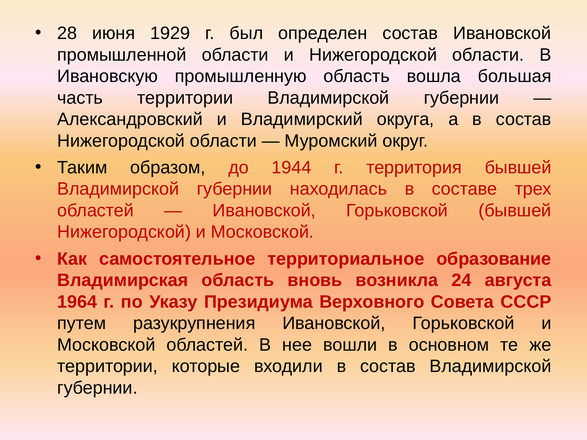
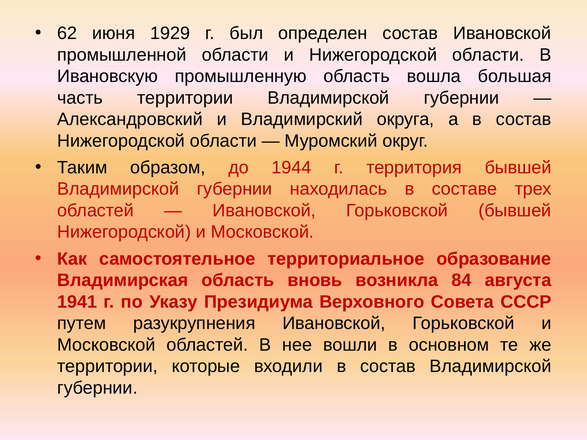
28: 28 -> 62 (67, 33)
24: 24 -> 84 (462, 280)
1964: 1964 -> 1941 (77, 302)
